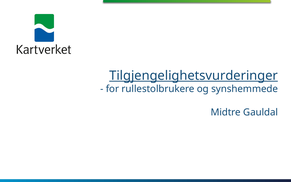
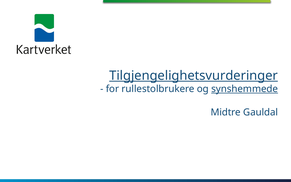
synshemmede underline: none -> present (245, 89)
